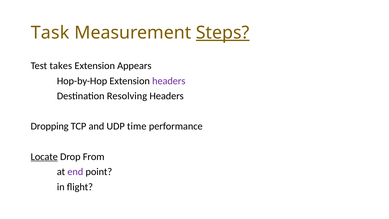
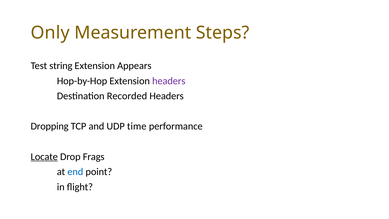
Task: Task -> Only (50, 33)
Steps underline: present -> none (223, 33)
takes: takes -> string (61, 66)
Resolving: Resolving -> Recorded (127, 96)
From: From -> Frags (94, 157)
end colour: purple -> blue (75, 172)
